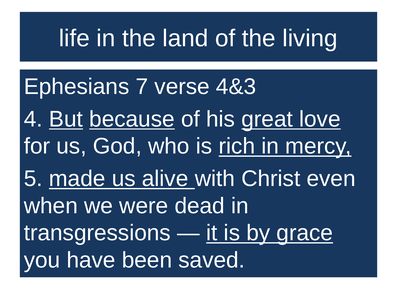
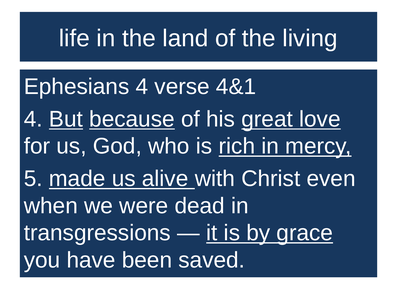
Ephesians 7: 7 -> 4 (142, 87)
4&3: 4&3 -> 4&1 (236, 87)
